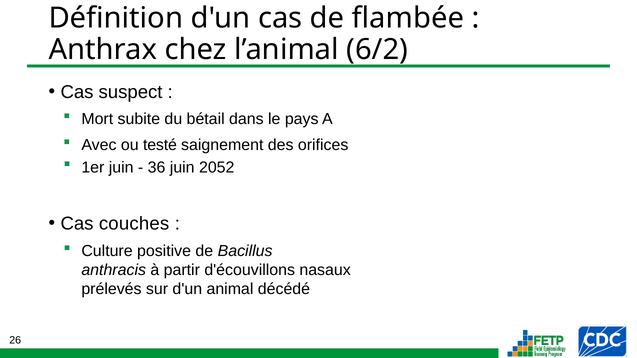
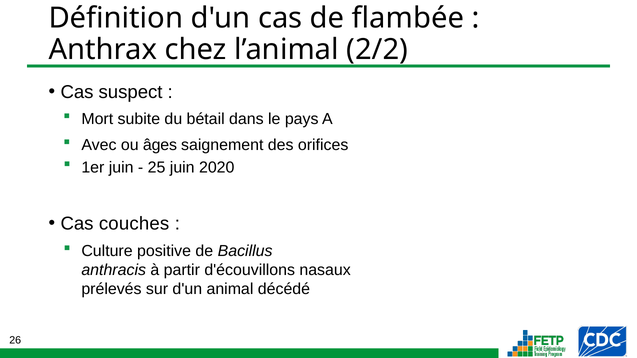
6/2: 6/2 -> 2/2 (377, 50)
testé: testé -> âges (160, 145)
36: 36 -> 25 (157, 167)
2052: 2052 -> 2020 (217, 167)
